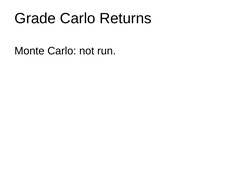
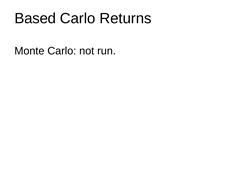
Grade: Grade -> Based (35, 18)
